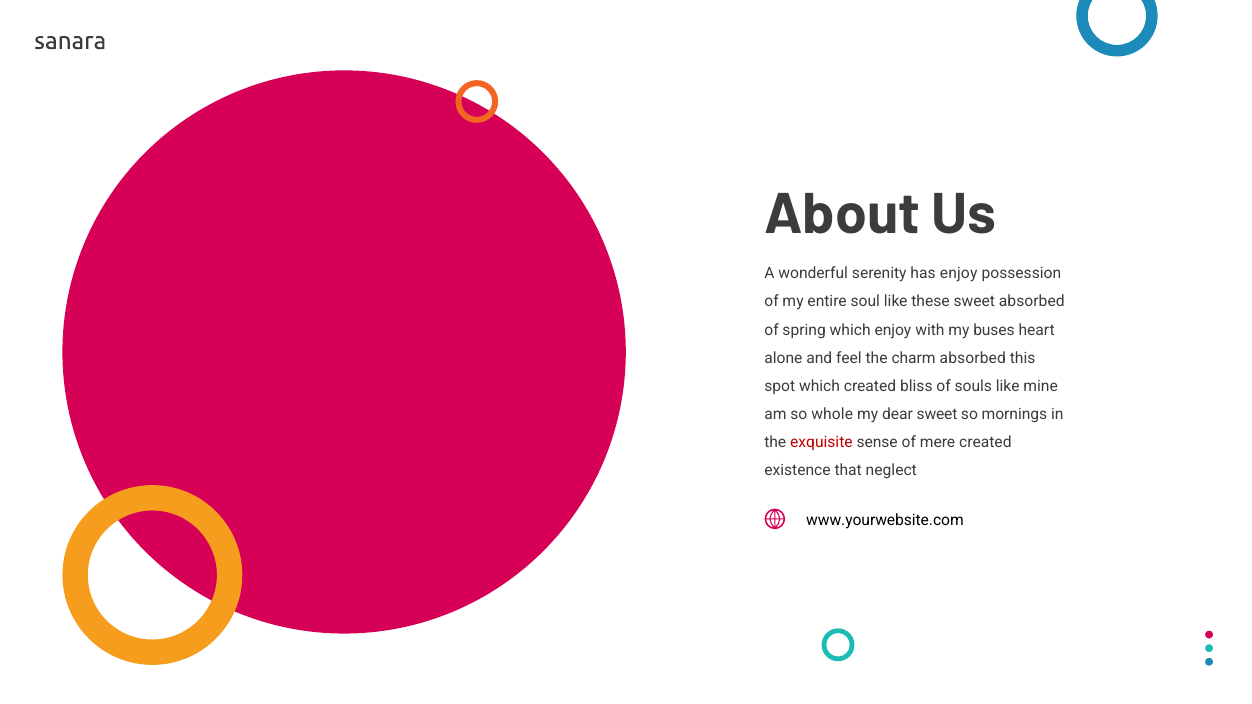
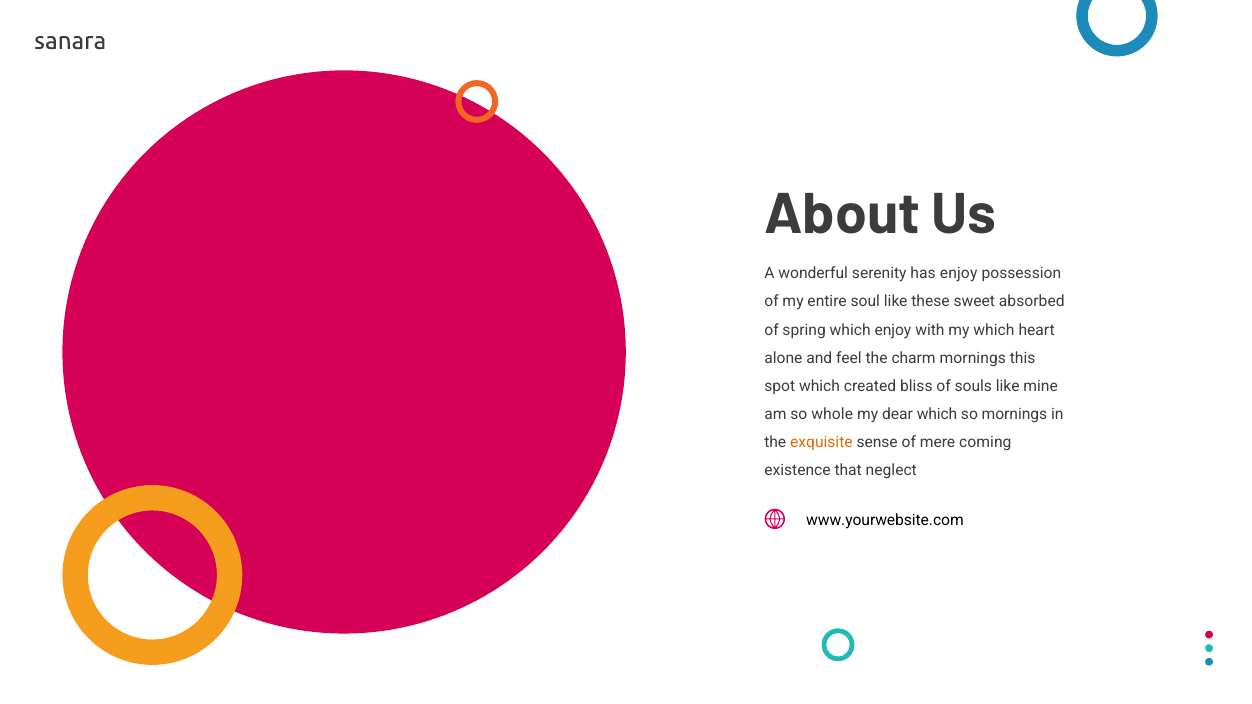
my buses: buses -> which (994, 330)
charm absorbed: absorbed -> mornings (973, 358)
dear sweet: sweet -> which (937, 415)
exquisite colour: red -> orange (821, 443)
mere created: created -> coming (985, 443)
